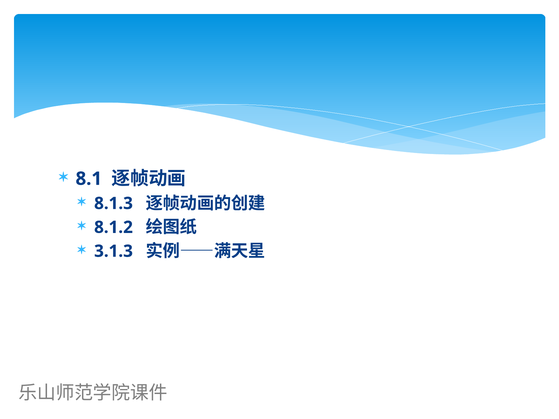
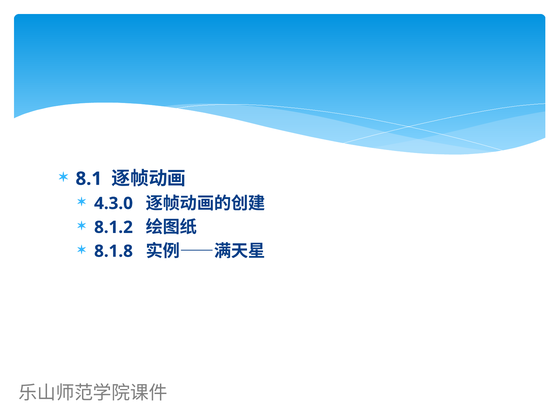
8.1.3: 8.1.3 -> 4.3.0 (114, 204)
3.1.3: 3.1.3 -> 8.1.8 (114, 251)
